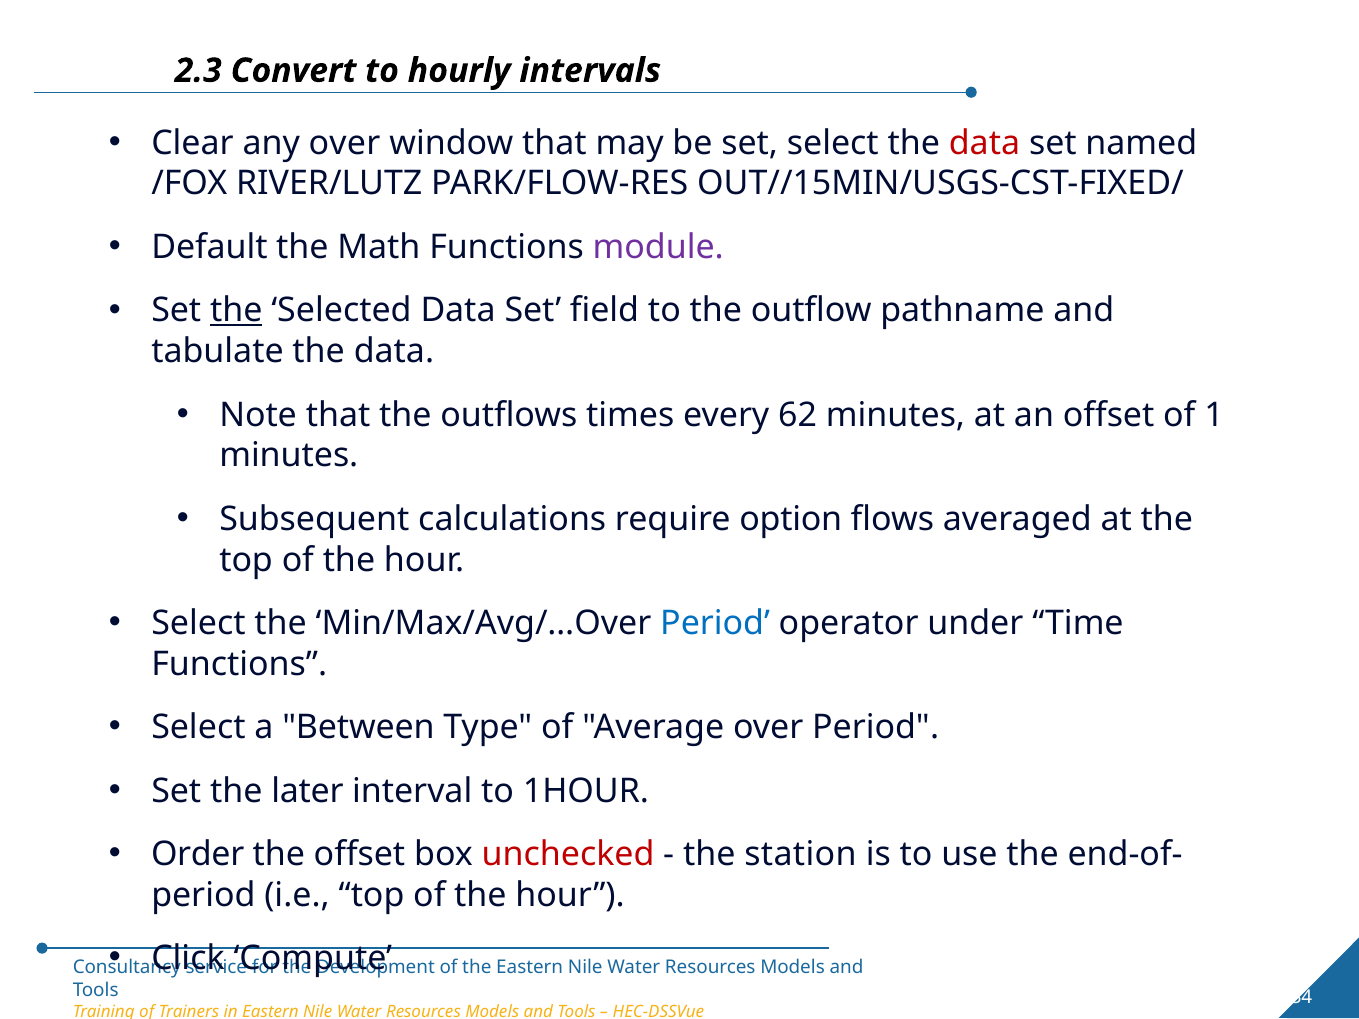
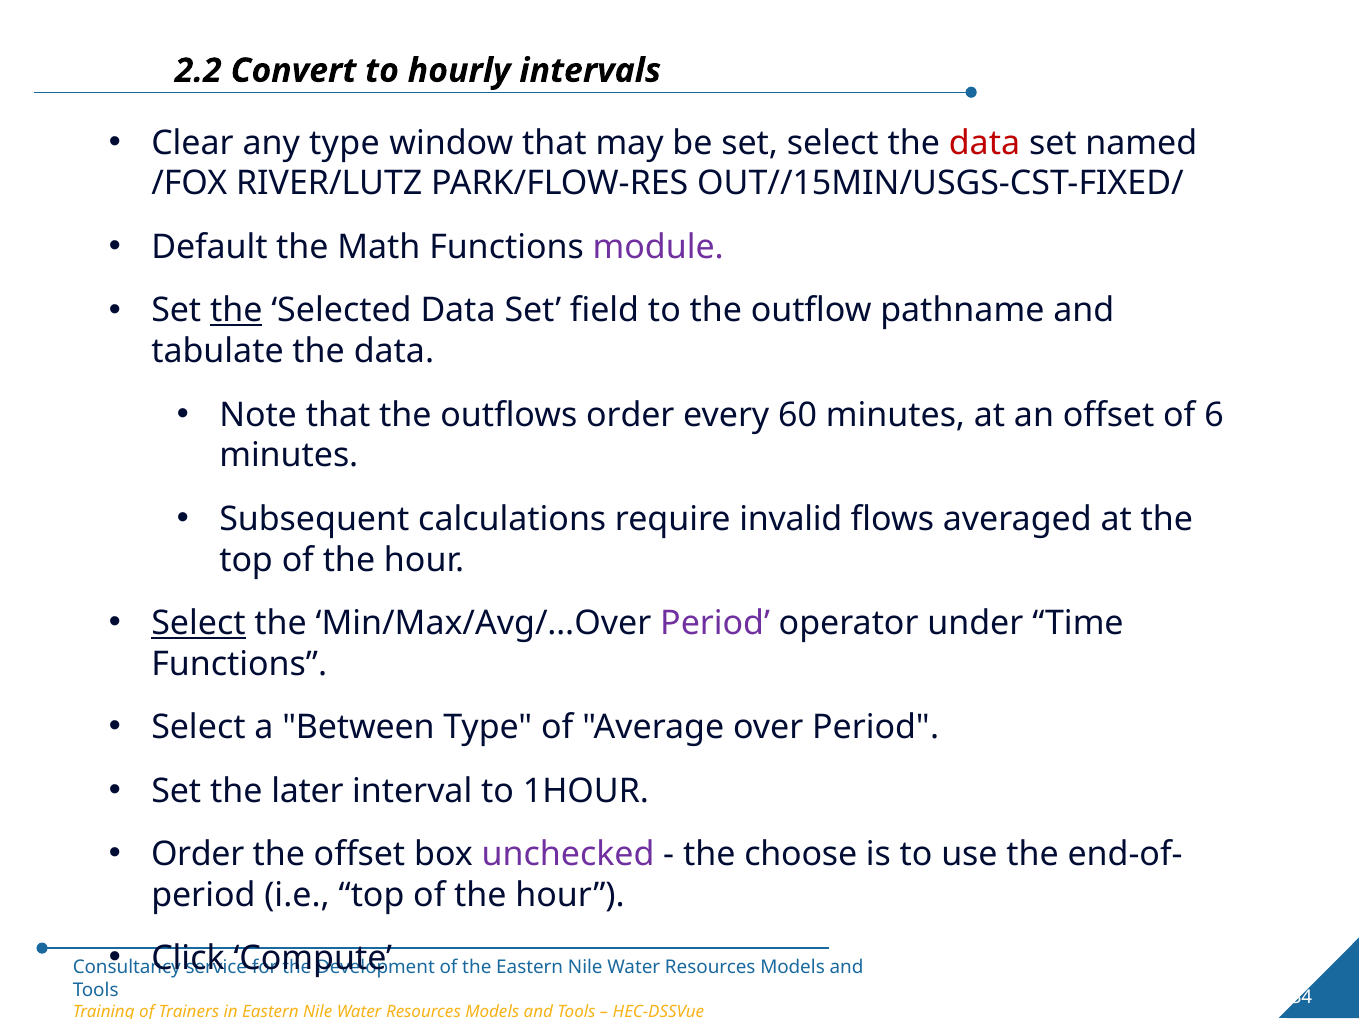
2.3: 2.3 -> 2.2 (198, 71)
any over: over -> type (344, 143)
outflows times: times -> order (630, 415)
62: 62 -> 60 (798, 415)
1: 1 -> 6 (1214, 415)
option: option -> invalid (791, 519)
Select underline: none -> present (198, 623)
Period colour: blue -> purple (715, 623)
unchecked colour: red -> purple (568, 855)
station: station -> choose (801, 855)
